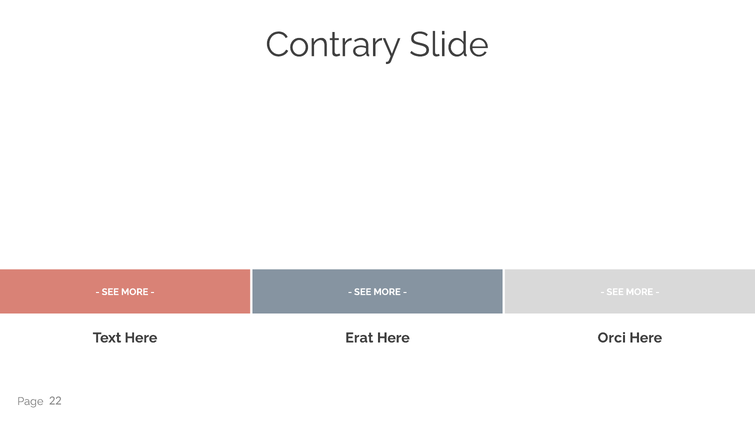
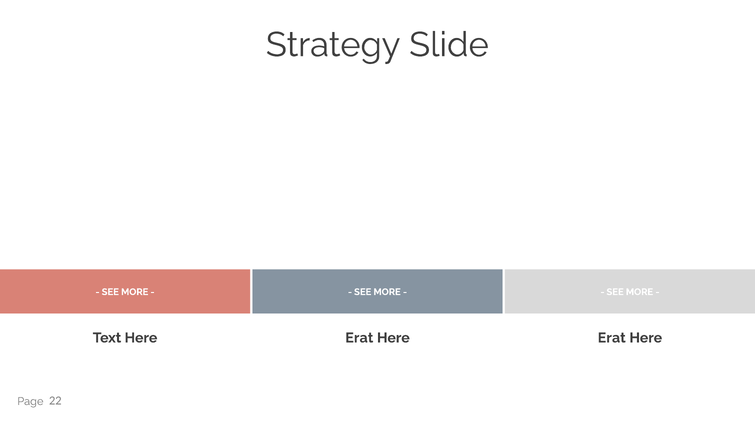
Contrary: Contrary -> Strategy (333, 45)
Orci: Orci -> Erat (612, 338)
